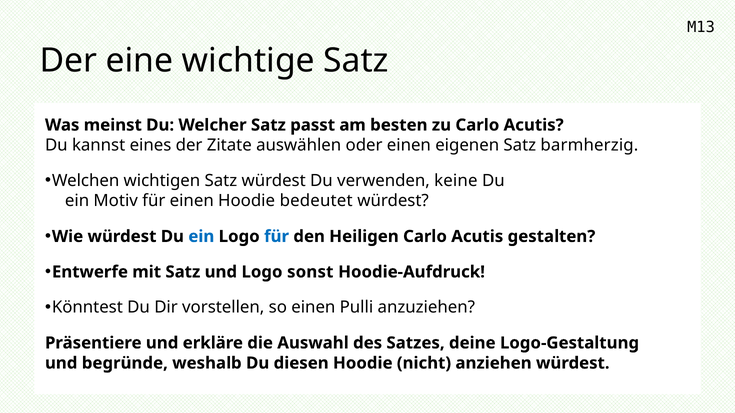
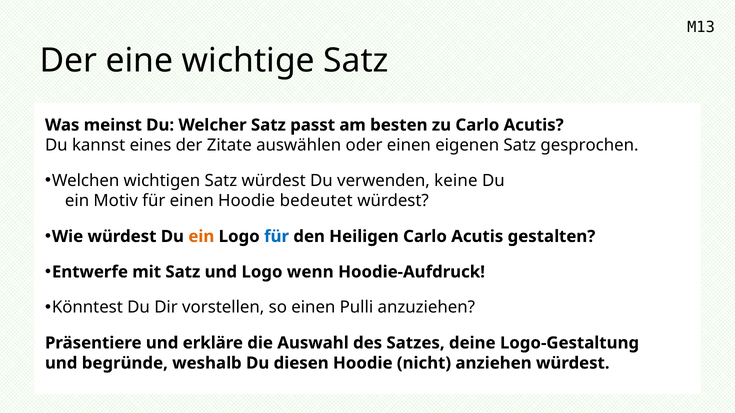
barmherzig: barmherzig -> gesprochen (590, 145)
ein colour: blue -> orange (201, 237)
sonst: sonst -> wenn (310, 272)
